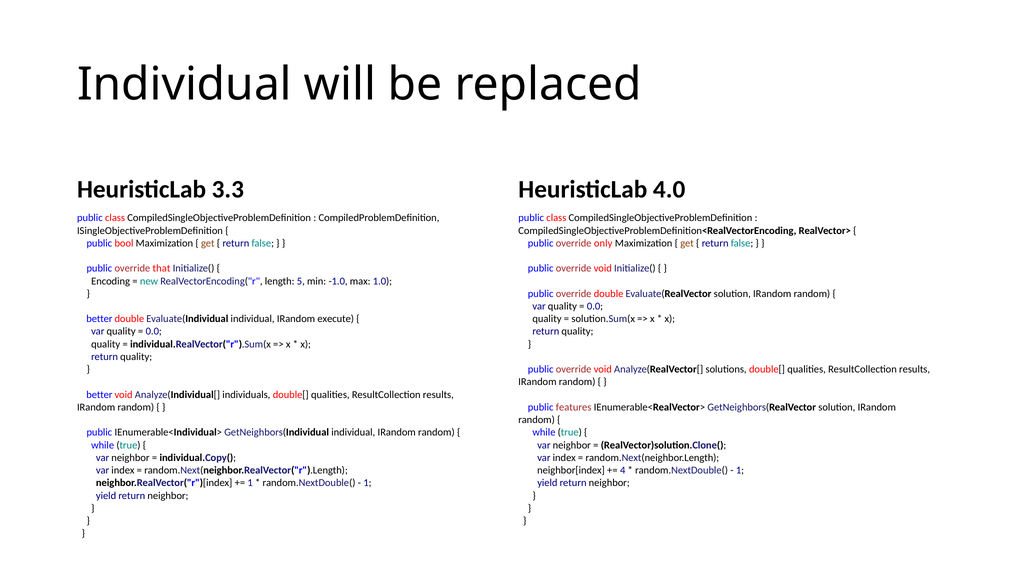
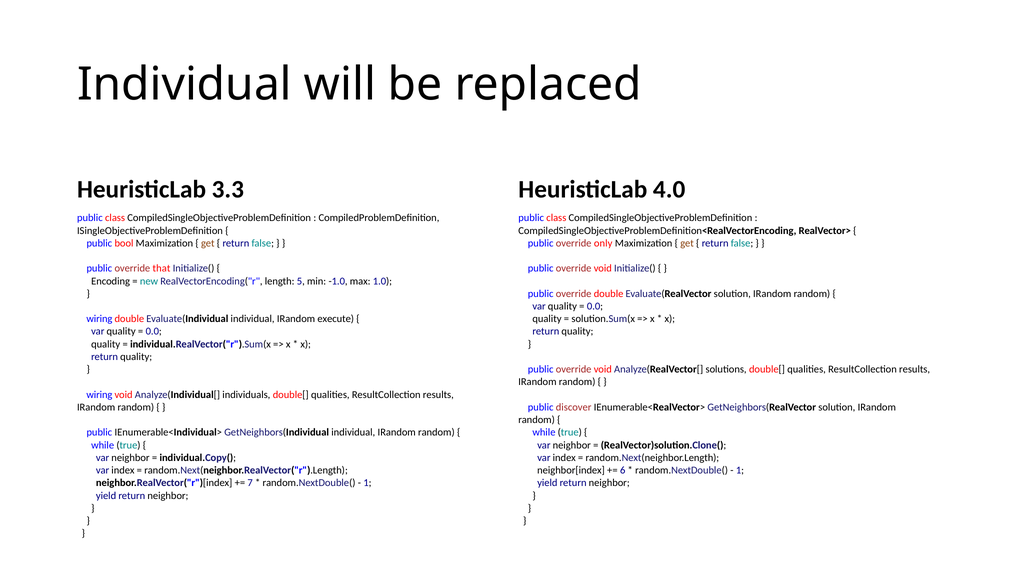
better: better -> wiring (99, 319)
better: better -> wiring (99, 395)
features: features -> discover (574, 408)
4: 4 -> 6 (623, 471)
1: 1 -> 7 (250, 483)
